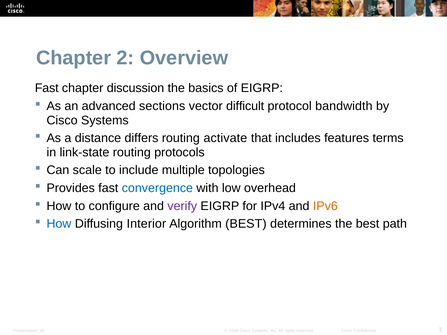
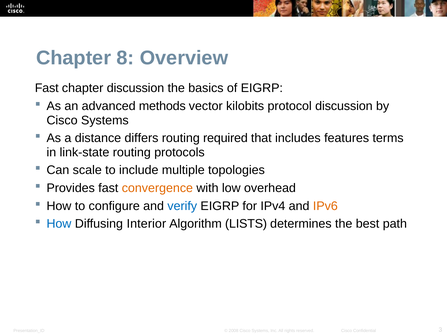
2: 2 -> 8 (125, 58)
sections: sections -> methods (162, 106)
difficult: difficult -> kilobits (245, 106)
protocol bandwidth: bandwidth -> discussion (344, 106)
activate: activate -> required (225, 138)
convergence colour: blue -> orange (157, 188)
verify colour: purple -> blue (182, 206)
Algorithm BEST: BEST -> LISTS (246, 224)
